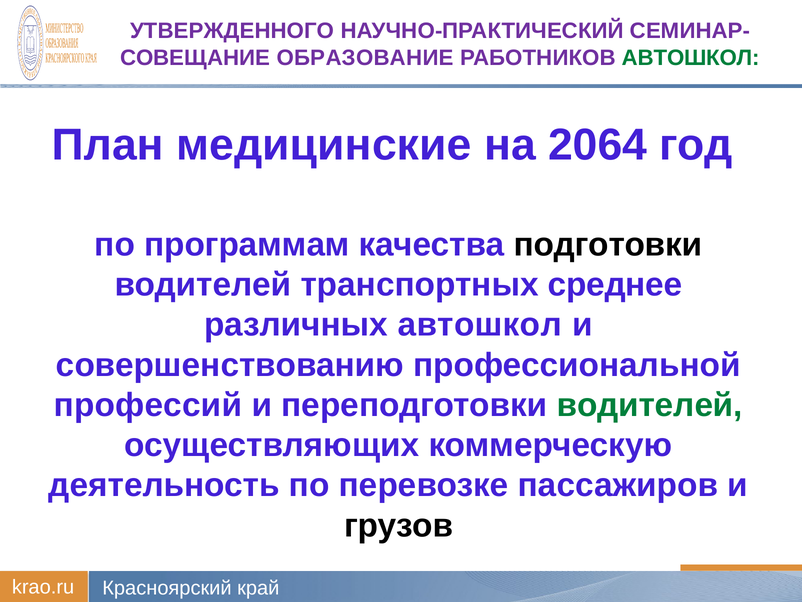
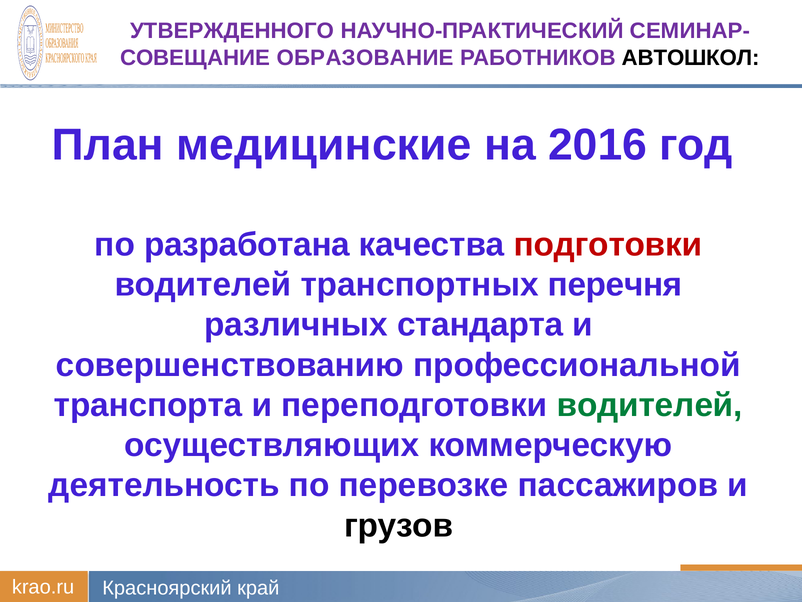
АВТОШКОЛ colour: green -> black (691, 58)
2064: 2064 -> 2016 (598, 145)
программам: программам -> разработана (247, 244)
подготовки colour: black -> red (608, 244)
среднее: среднее -> перечня (615, 285)
различных автошкол: автошкол -> стандарта (480, 325)
профессий: профессий -> транспорта (148, 405)
